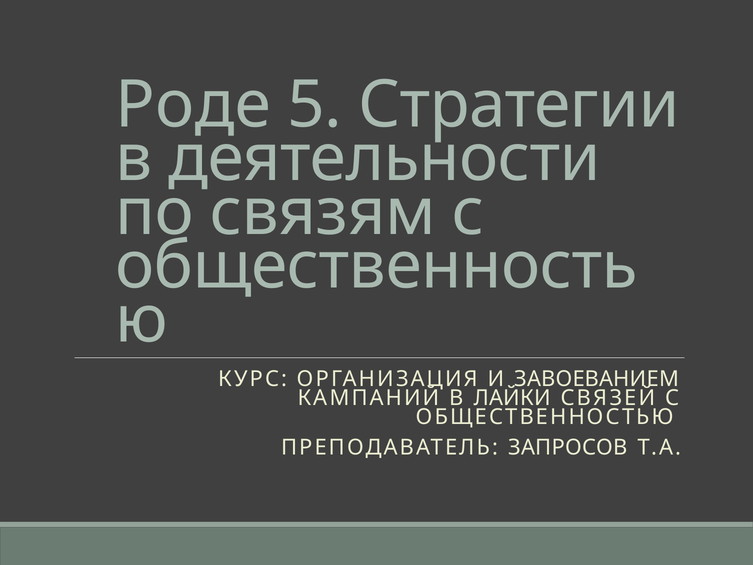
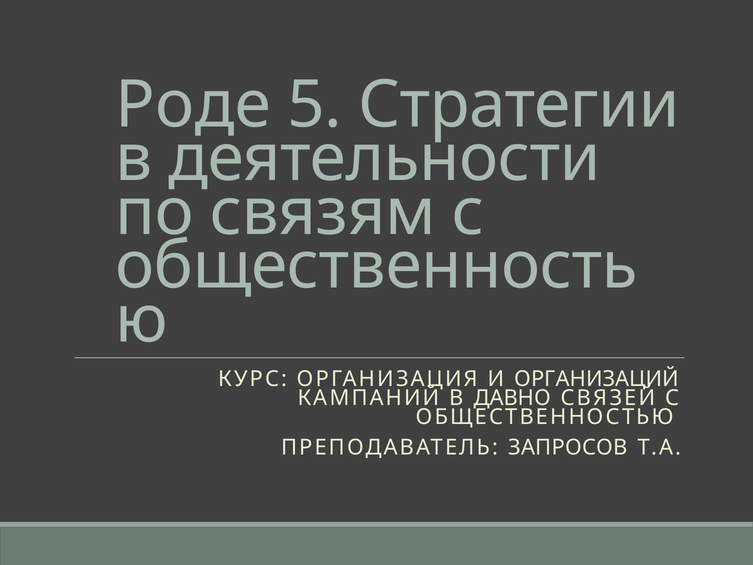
ЗАВОЕВАНИЕМ: ЗАВОЕВАНИЕМ -> ОРГАНИЗАЦИЙ (597, 379)
ЛАЙКИ: ЛАЙКИ -> ДАВНО (512, 398)
